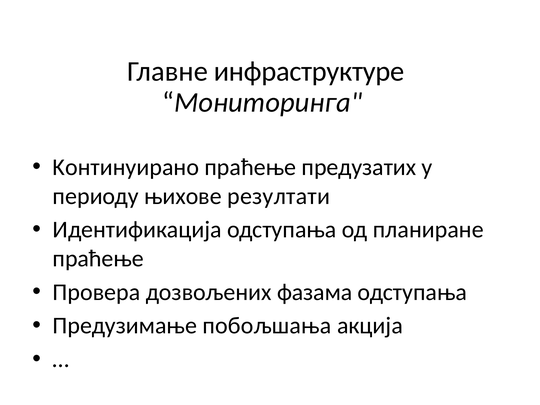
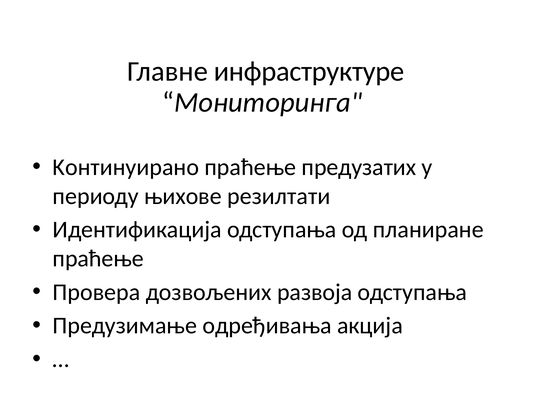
резултати: резултати -> резилтати (279, 196)
фазама: фазама -> развоја (315, 292)
побољшања: побољшања -> одређивања (267, 326)
